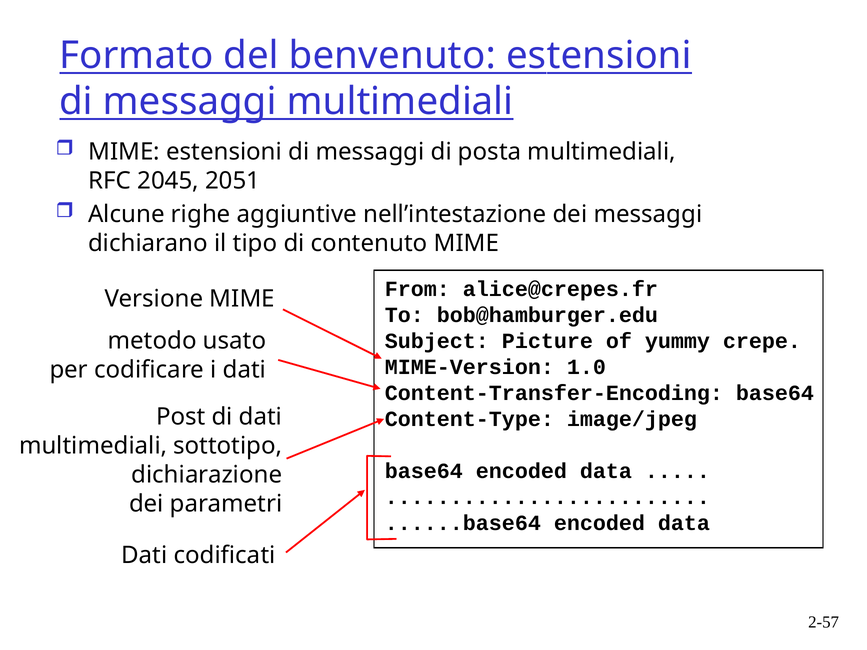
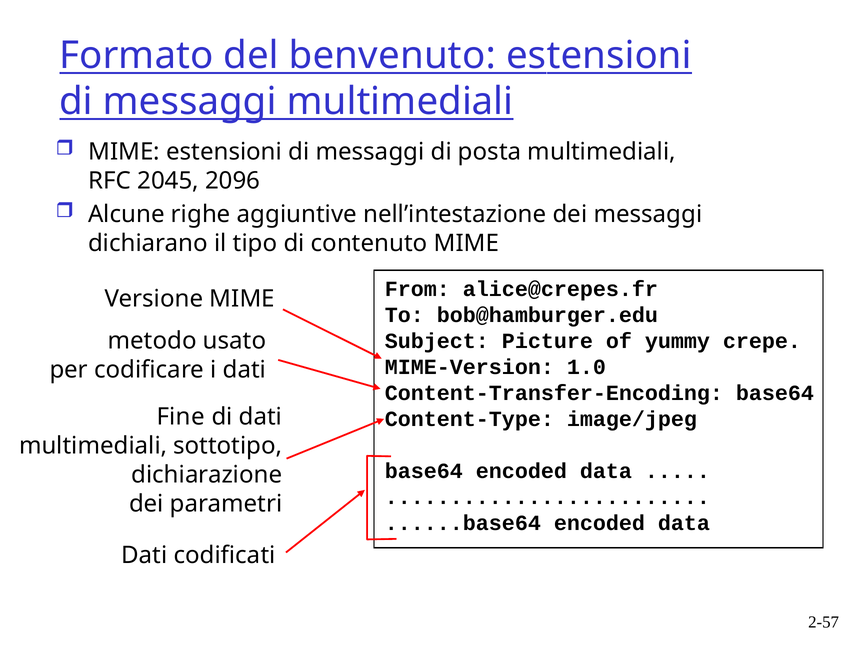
2051: 2051 -> 2096 (233, 181)
Post: Post -> Fine (181, 417)
